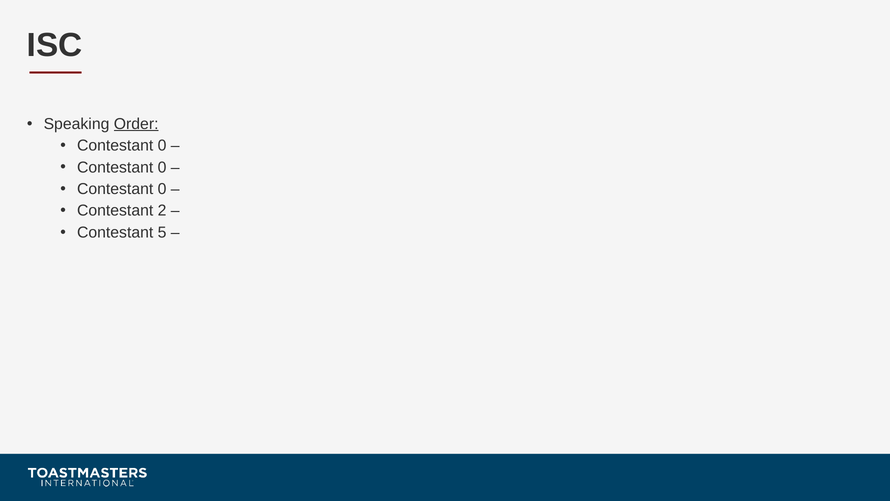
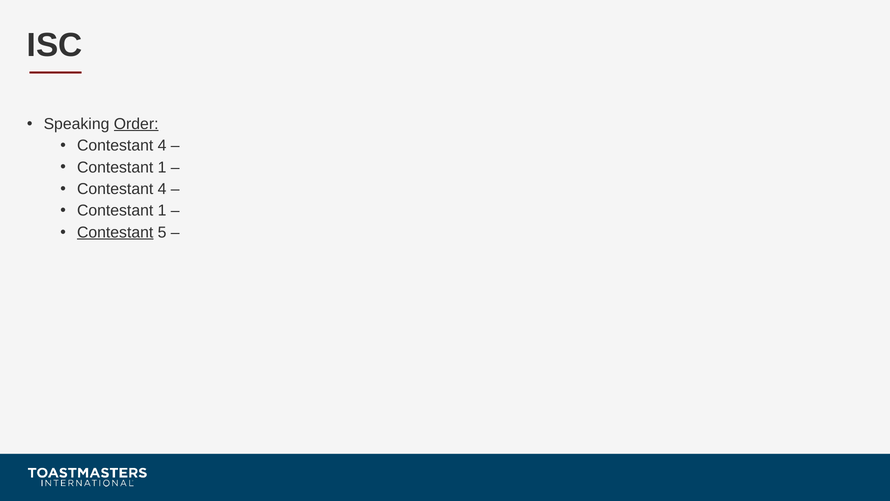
0: 0 -> 4 (162, 146)
0: 0 -> 1 (162, 167)
0: 0 -> 4 (162, 189)
2: 2 -> 1 (162, 211)
Contestant underline: none -> present (115, 232)
